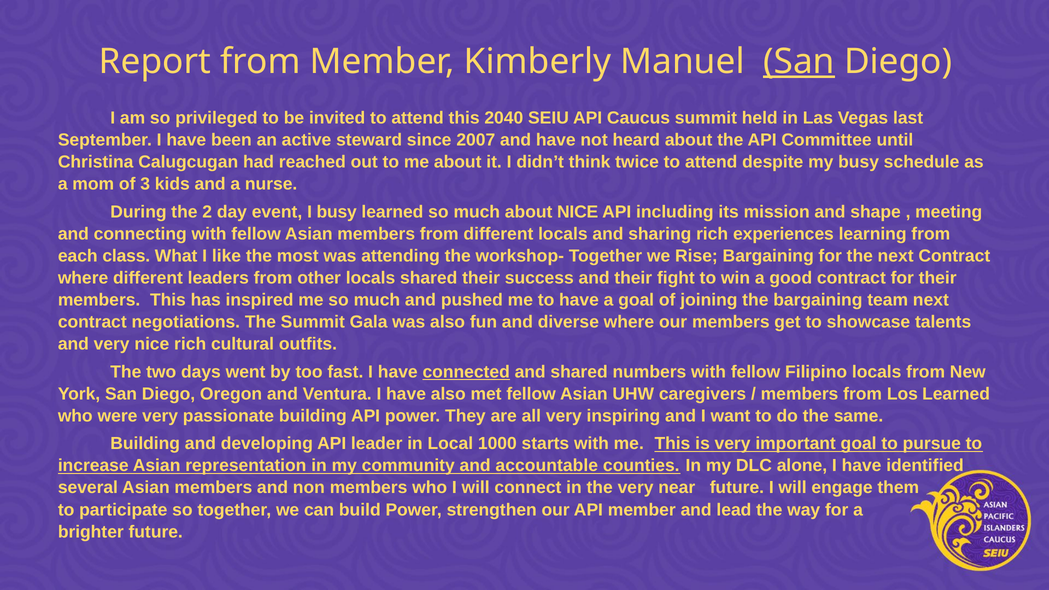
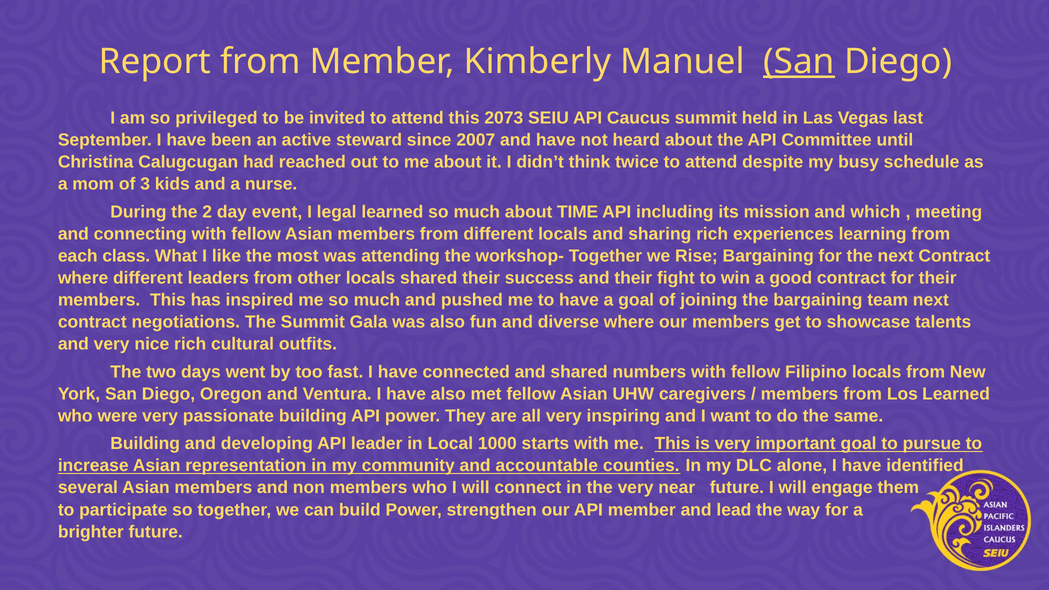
2040: 2040 -> 2073 (504, 118)
I busy: busy -> legal (337, 212)
about NICE: NICE -> TIME (578, 212)
shape: shape -> which (875, 212)
connected underline: present -> none (466, 372)
